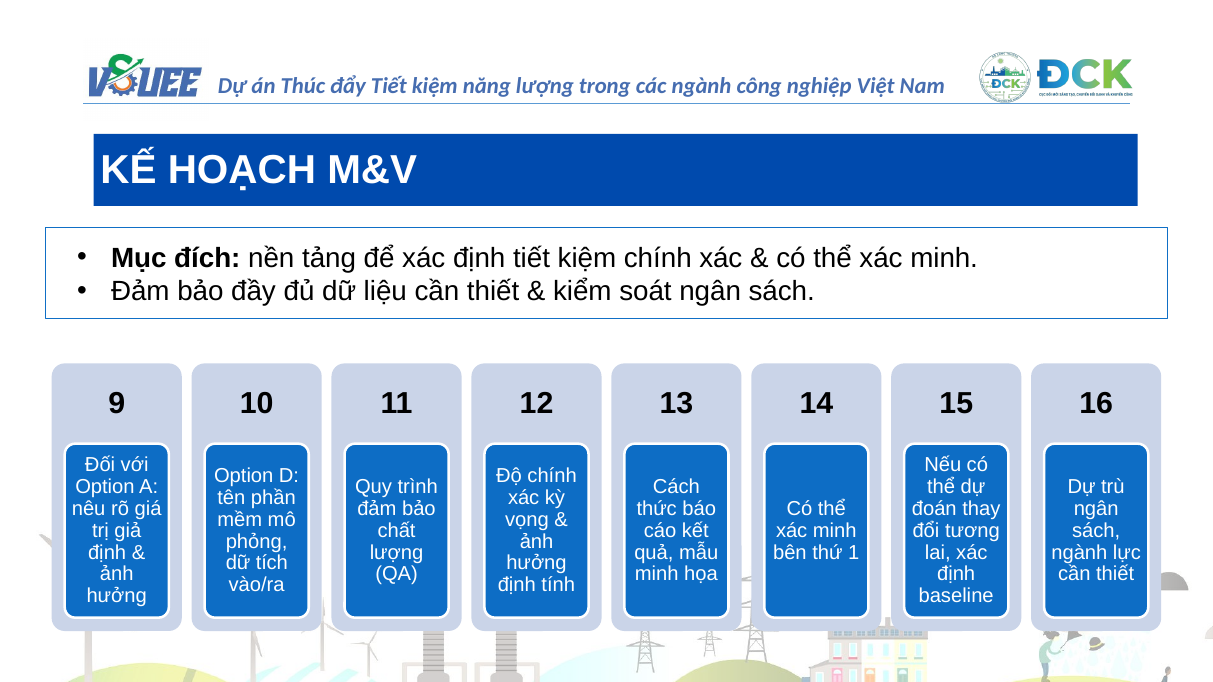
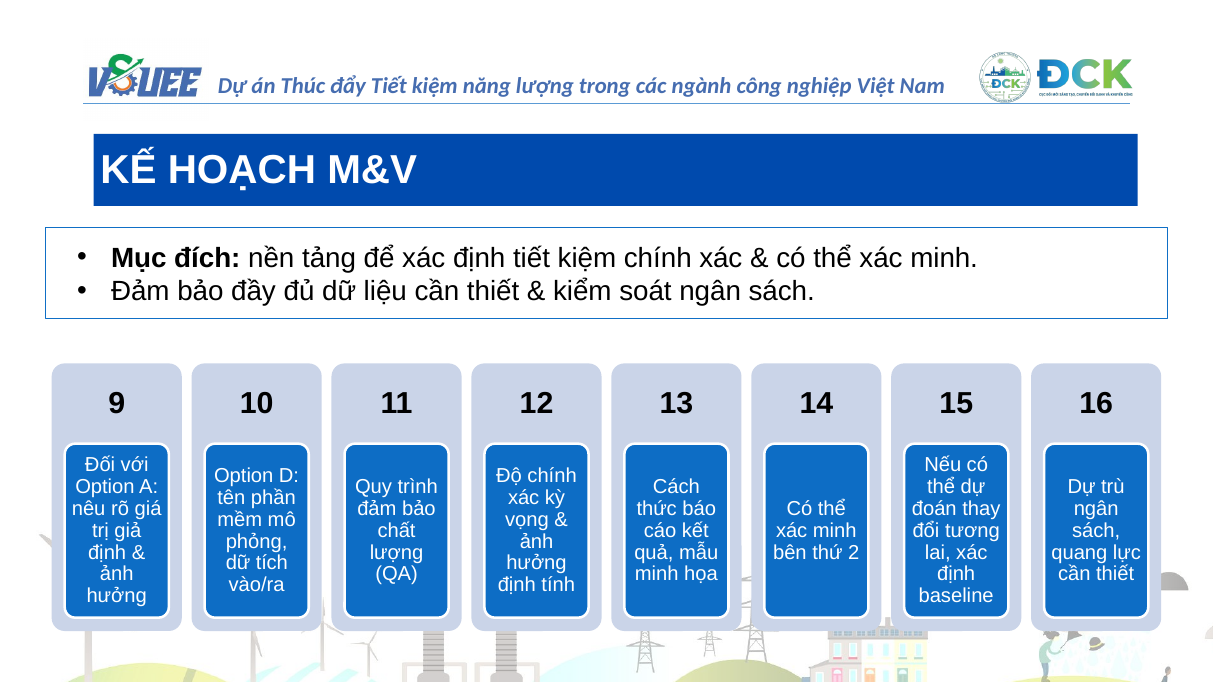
1: 1 -> 2 (854, 553)
ngành: ngành -> quang (1079, 553)
